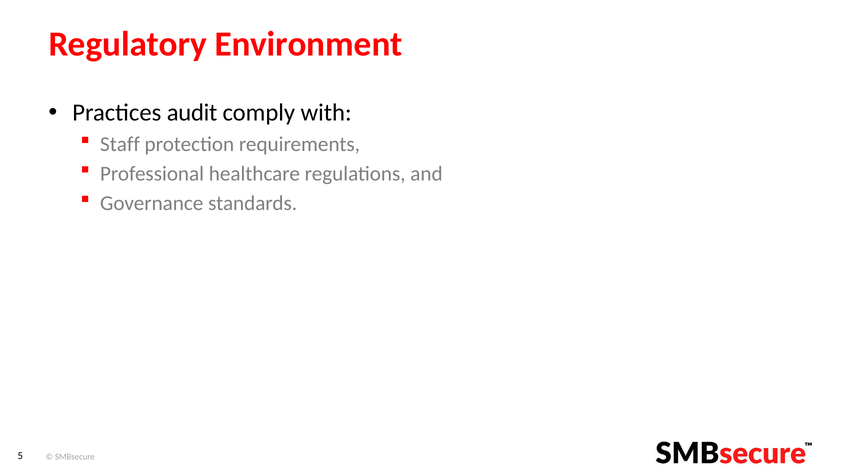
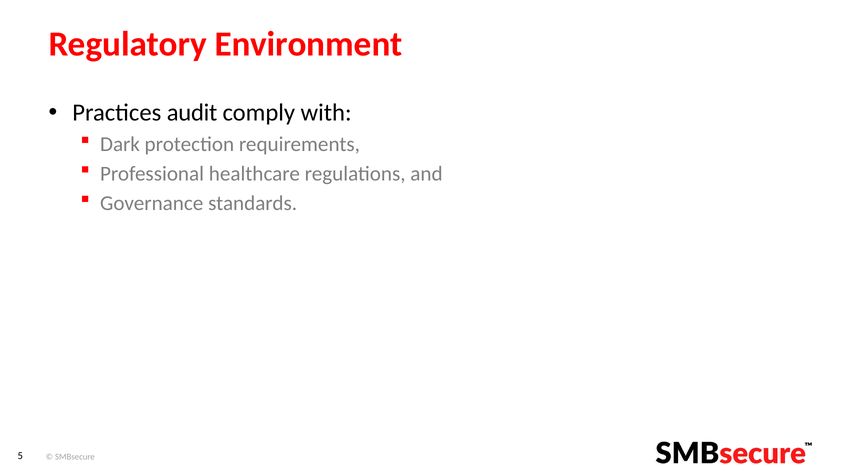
Staff: Staff -> Dark (120, 144)
